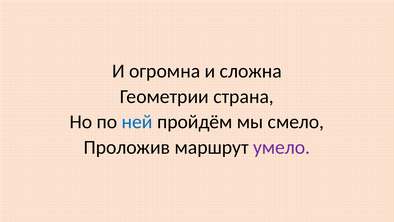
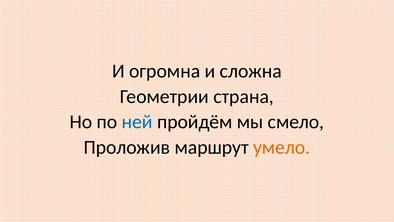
умело colour: purple -> orange (282, 147)
